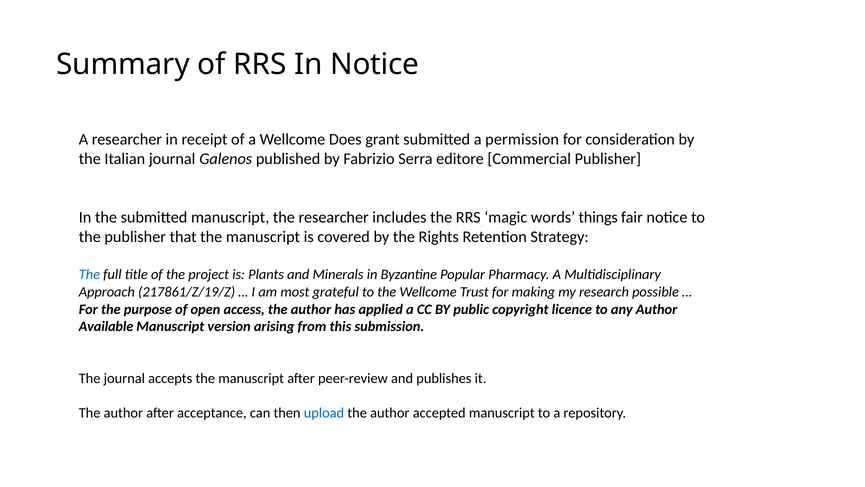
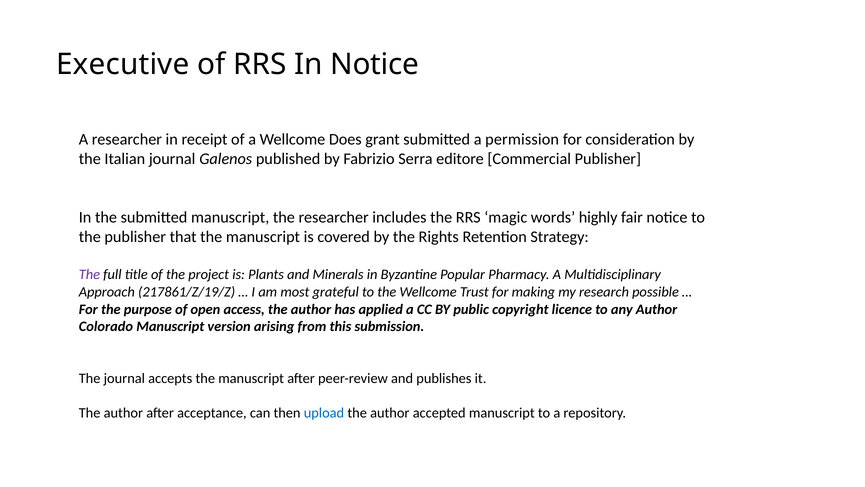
Summary: Summary -> Executive (123, 64)
things: things -> highly (598, 217)
The colour: blue -> purple (89, 274)
Available: Available -> Colorado (106, 326)
